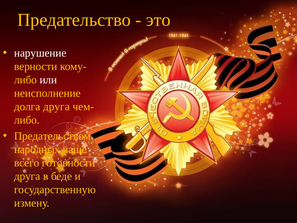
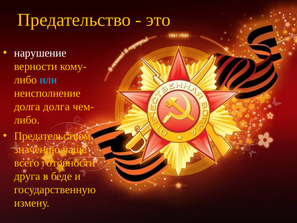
или colour: white -> light blue (48, 80)
долга друга: друга -> долга (56, 107)
народных: народных -> значению (37, 149)
